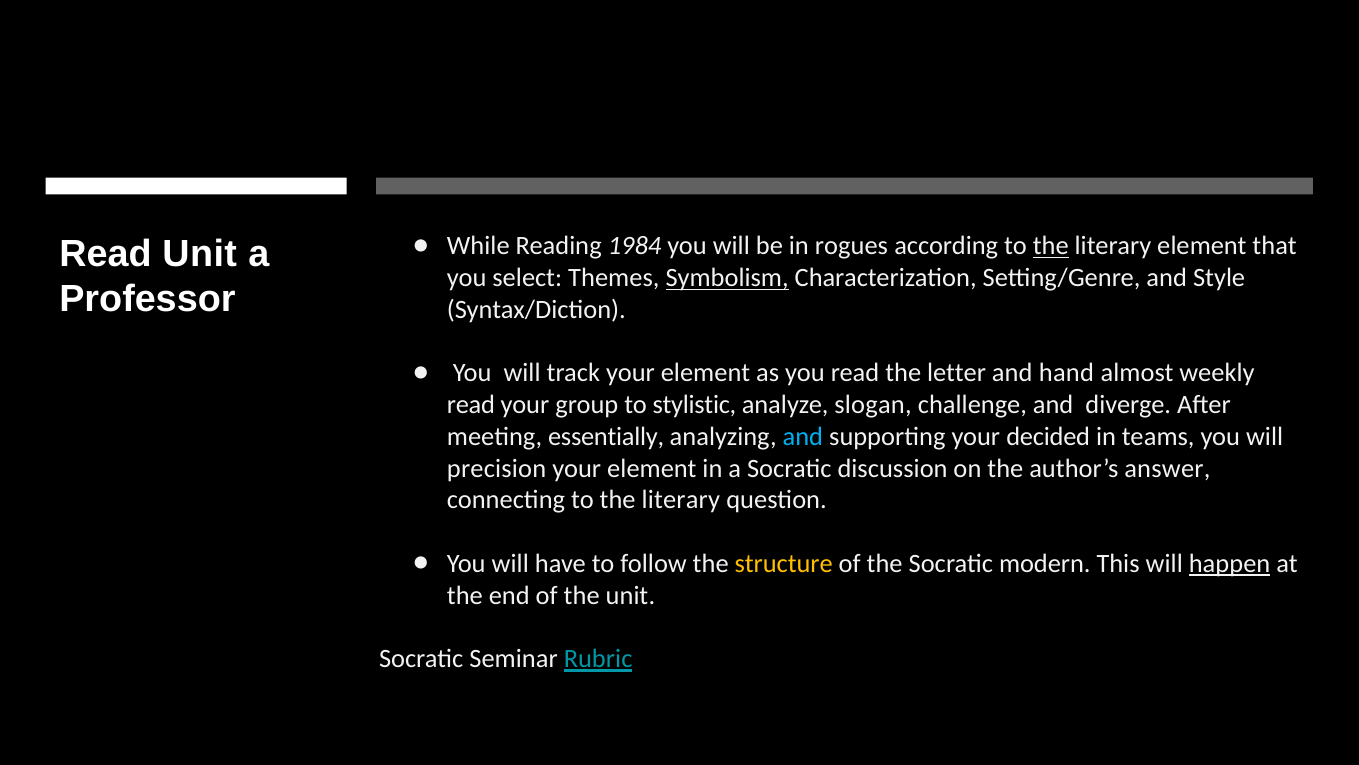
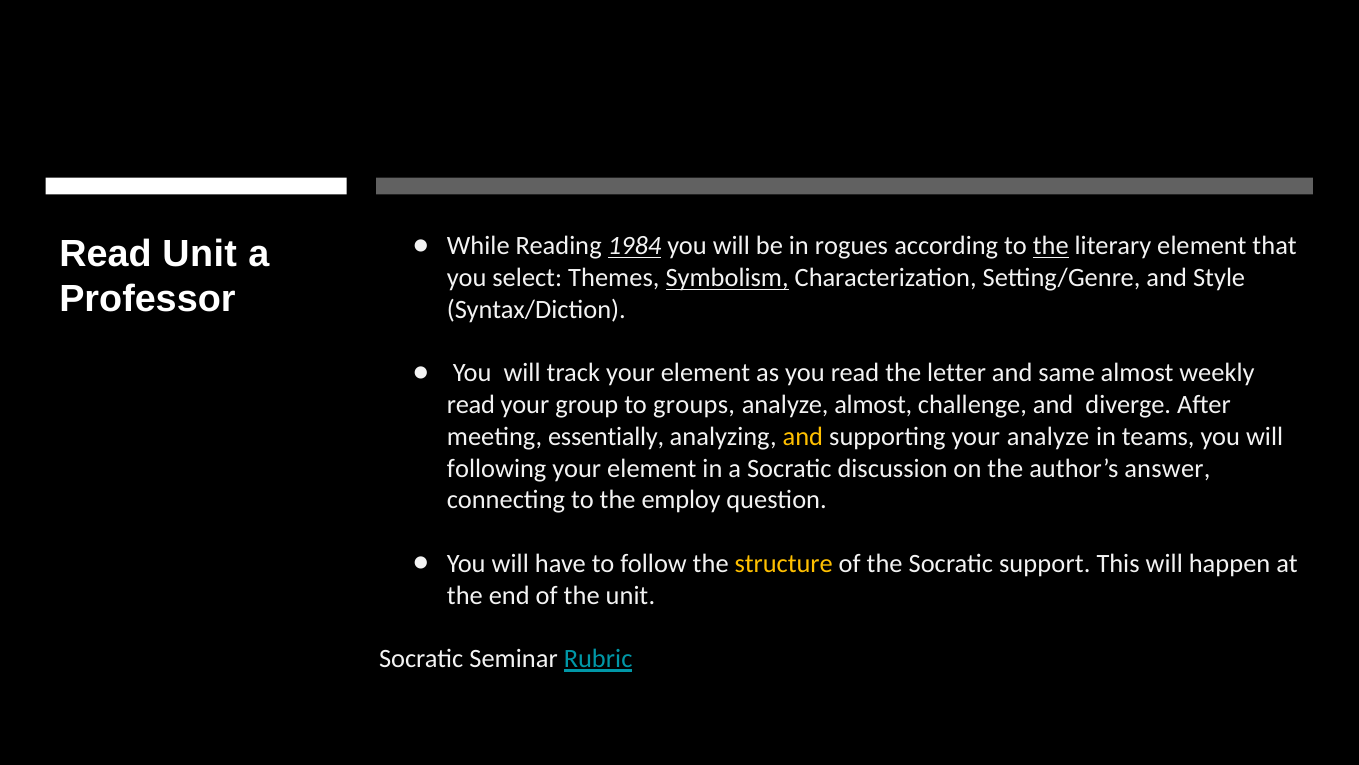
1984 underline: none -> present (635, 246)
hand: hand -> same (1067, 373)
stylistic: stylistic -> groups (694, 405)
analyze slogan: slogan -> almost (873, 405)
and colour: light blue -> yellow (803, 436)
your decided: decided -> analyze (1048, 436)
precision: precision -> following (497, 468)
connecting to the literary: literary -> employ (681, 500)
modern: modern -> support (1045, 563)
happen underline: present -> none (1230, 563)
